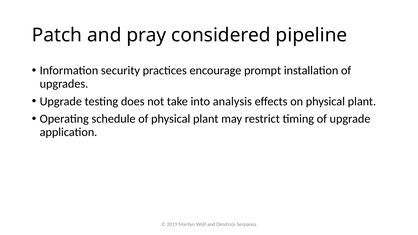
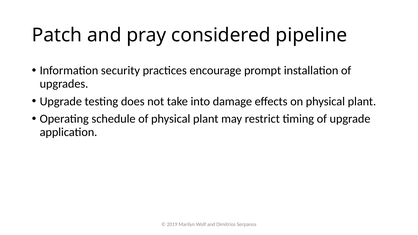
analysis: analysis -> damage (232, 101)
